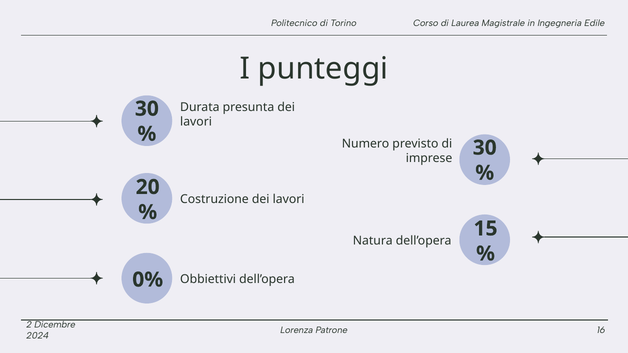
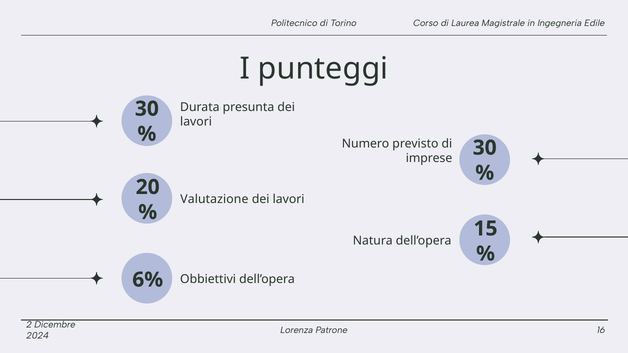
Costruzione: Costruzione -> Valutazione (214, 199)
0%: 0% -> 6% (148, 280)
